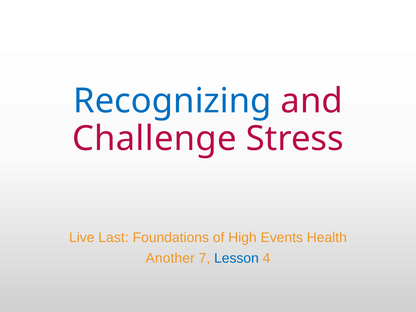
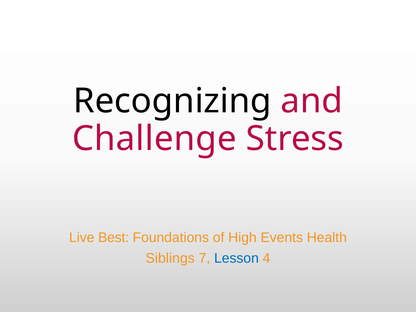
Recognizing colour: blue -> black (172, 101)
Last: Last -> Best (114, 238)
Another: Another -> Siblings (170, 258)
